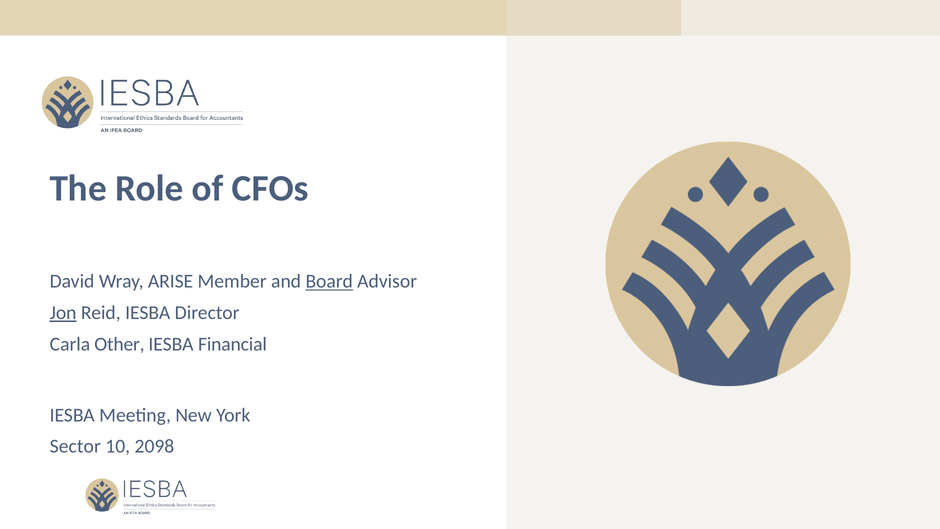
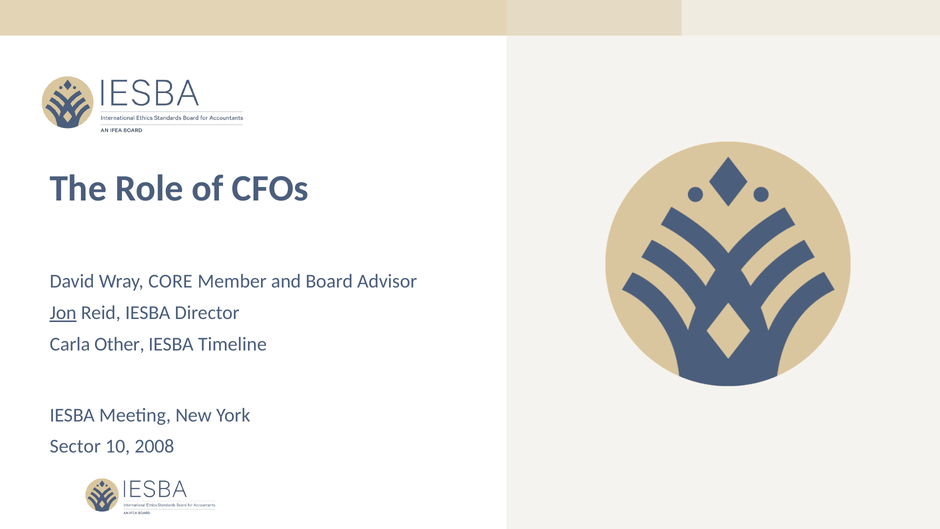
ARISE: ARISE -> CORE (170, 281)
Board underline: present -> none (329, 281)
Financial: Financial -> Timeline (232, 344)
2098: 2098 -> 2008 (154, 446)
